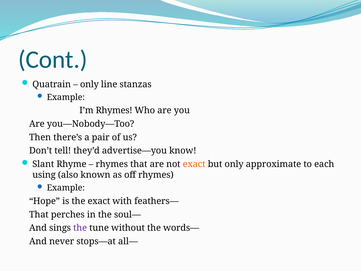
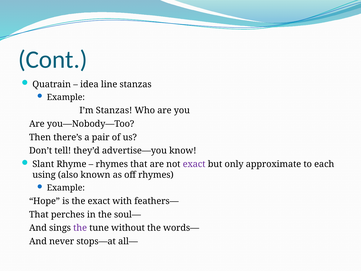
only: only -> idea (89, 84)
I’m Rhymes: Rhymes -> Stanzas (114, 110)
exact colour: orange -> purple (194, 164)
